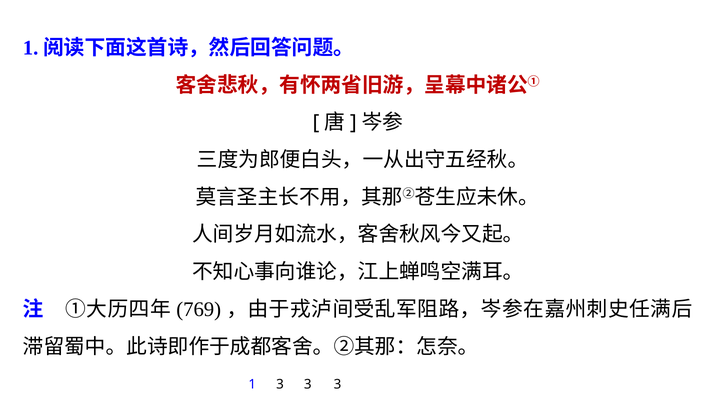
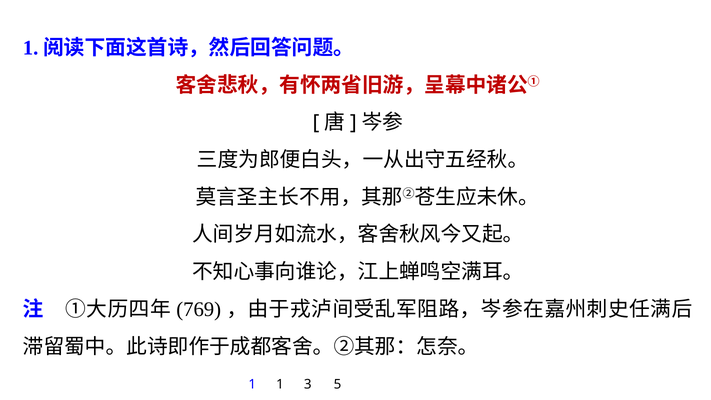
1 3: 3 -> 1 (280, 384)
3: 3 -> 5 (337, 384)
